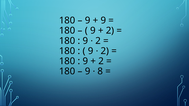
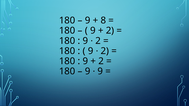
9: 9 -> 8 (103, 20)
8: 8 -> 9 (100, 72)
